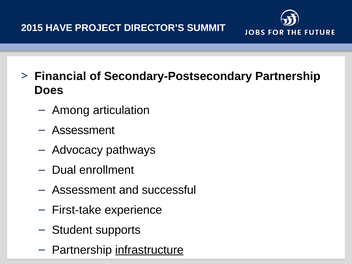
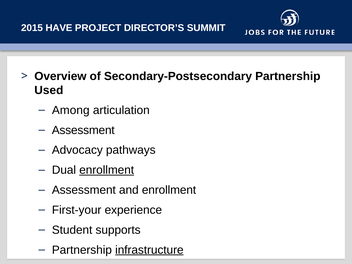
Financial: Financial -> Overview (60, 76)
Does: Does -> Used (49, 90)
enrollment underline: none -> present (107, 170)
and successful: successful -> enrollment (169, 190)
First-take: First-take -> First-your (77, 210)
